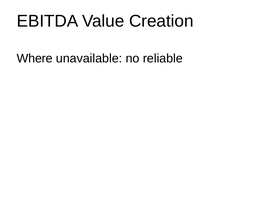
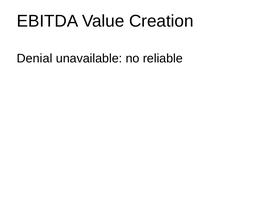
Where: Where -> Denial (35, 59)
